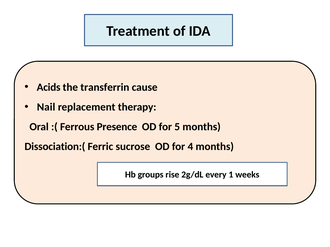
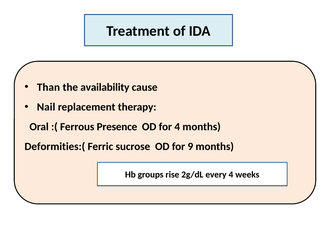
Acids: Acids -> Than (48, 87)
transferrin: transferrin -> availability (105, 87)
for 5: 5 -> 4 (177, 127)
Dissociation:(: Dissociation:( -> Deformities:( (55, 147)
4: 4 -> 9 (190, 147)
every 1: 1 -> 4 (231, 175)
